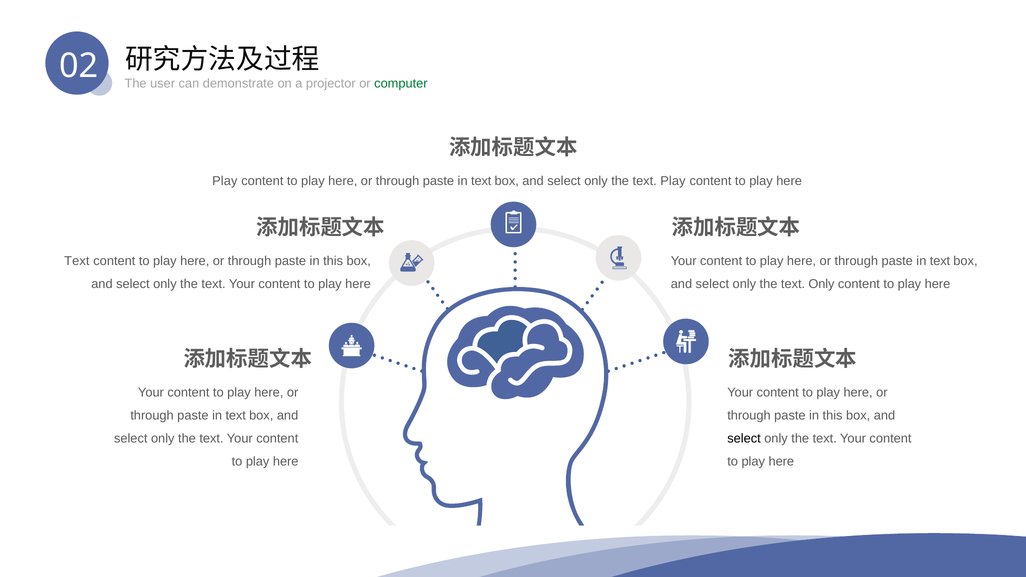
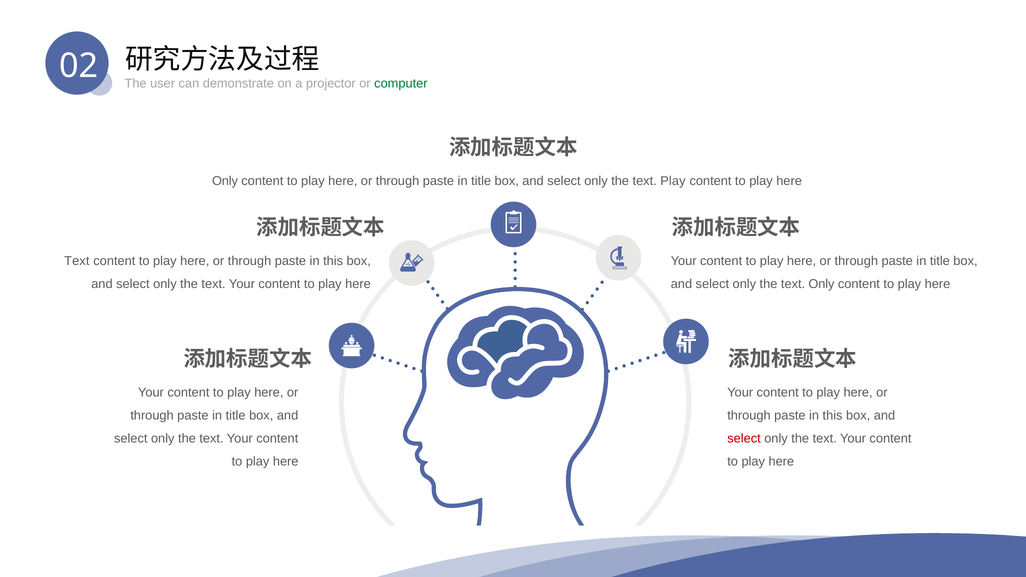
Play: Play -> Only (225, 181)
text: text -> title (481, 181)
text: text -> title (940, 261)
text: text -> title (236, 416)
select colour: black -> red (744, 439)
